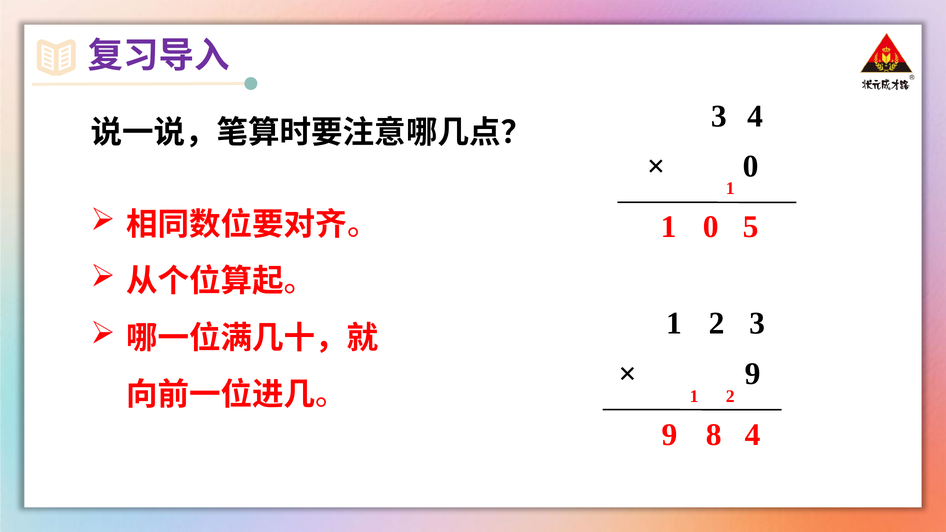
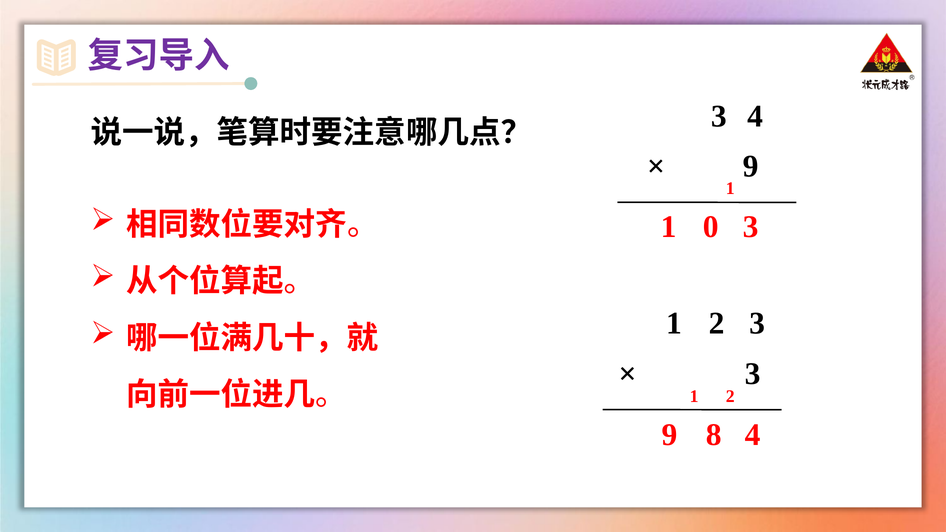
0: 0 -> 9 (751, 167)
0 5: 5 -> 3 (751, 227)
9: 9 -> 3 (753, 374)
